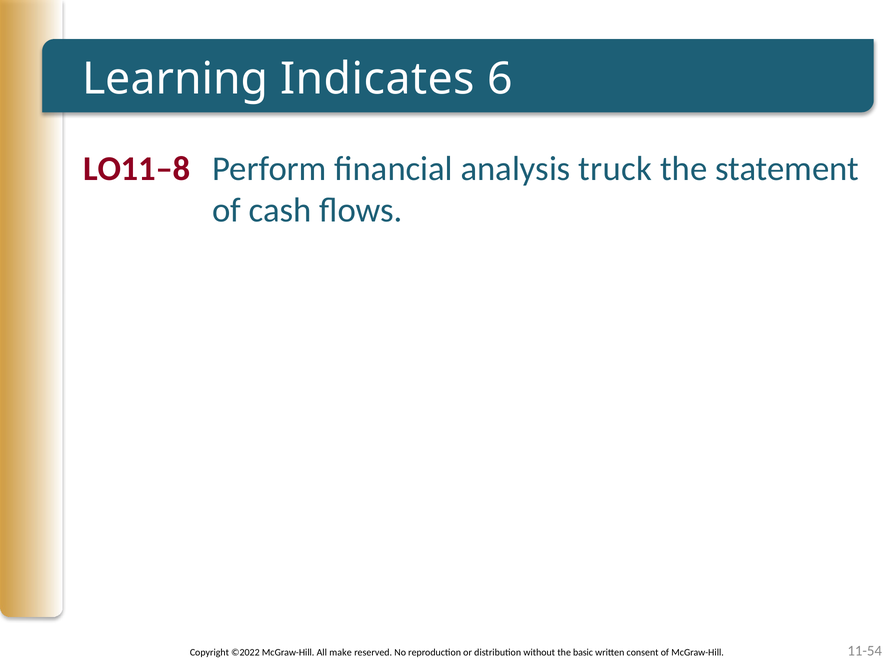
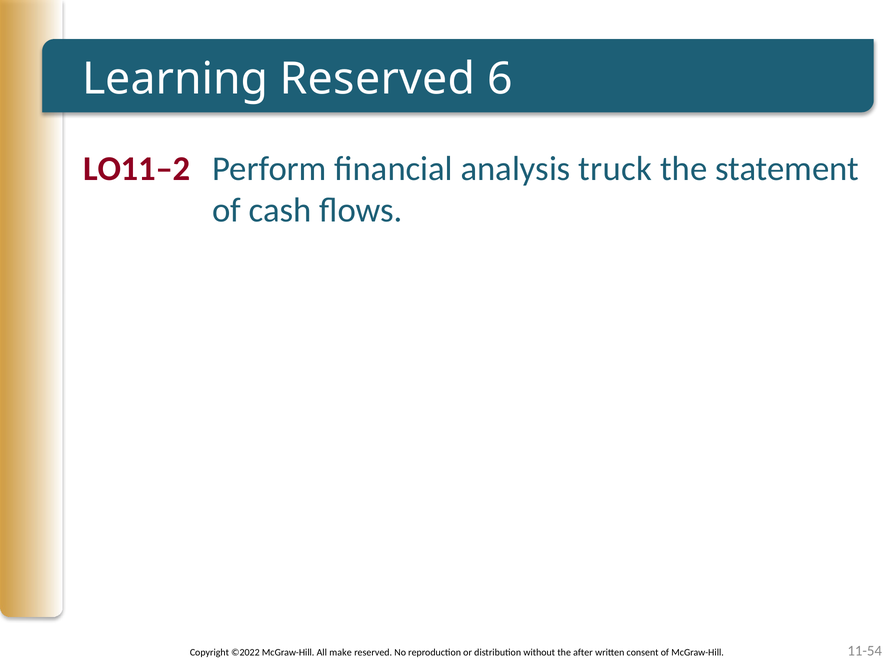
Learning Indicates: Indicates -> Reserved (378, 79)
LO11–8: LO11–8 -> LO11–2 (137, 169)
basic: basic -> after (583, 652)
